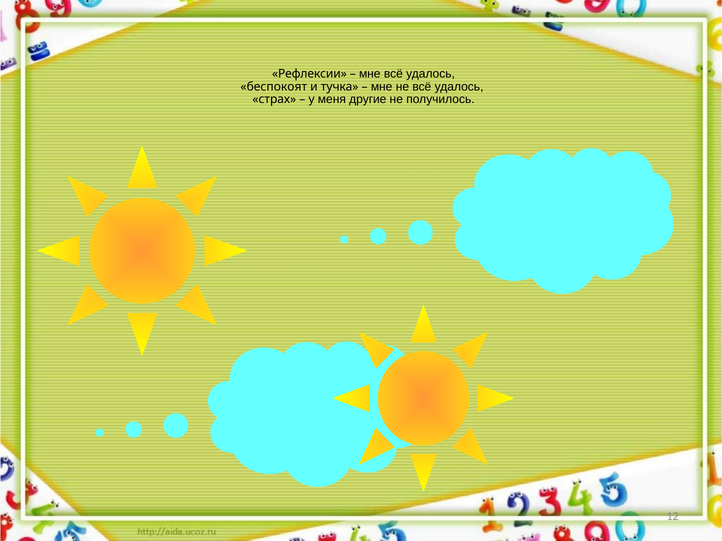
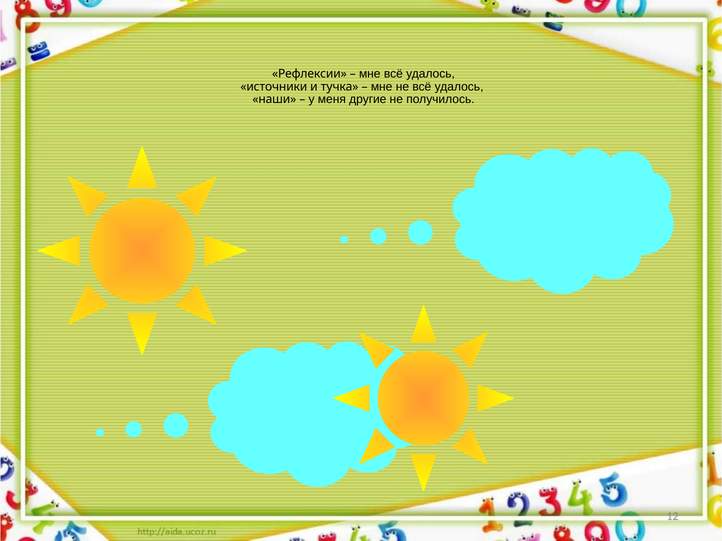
беспокоят: беспокоят -> источники (274, 87)
страх: страх -> наши (274, 100)
